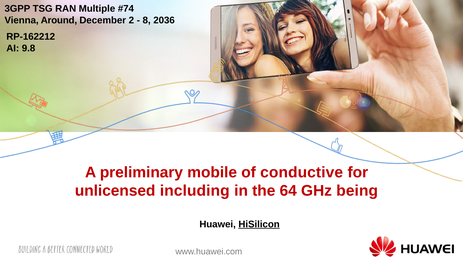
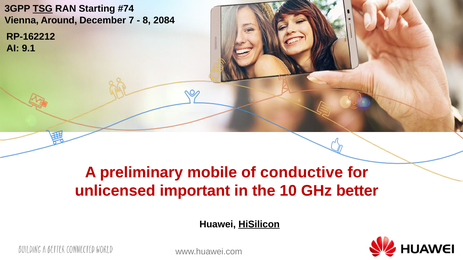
TSG underline: none -> present (43, 9)
Multiple: Multiple -> Starting (97, 9)
2: 2 -> 7 (131, 20)
2036: 2036 -> 2084 (164, 20)
9.8: 9.8 -> 9.1 (29, 48)
including: including -> important (195, 191)
64: 64 -> 10 (288, 191)
being: being -> better (357, 191)
